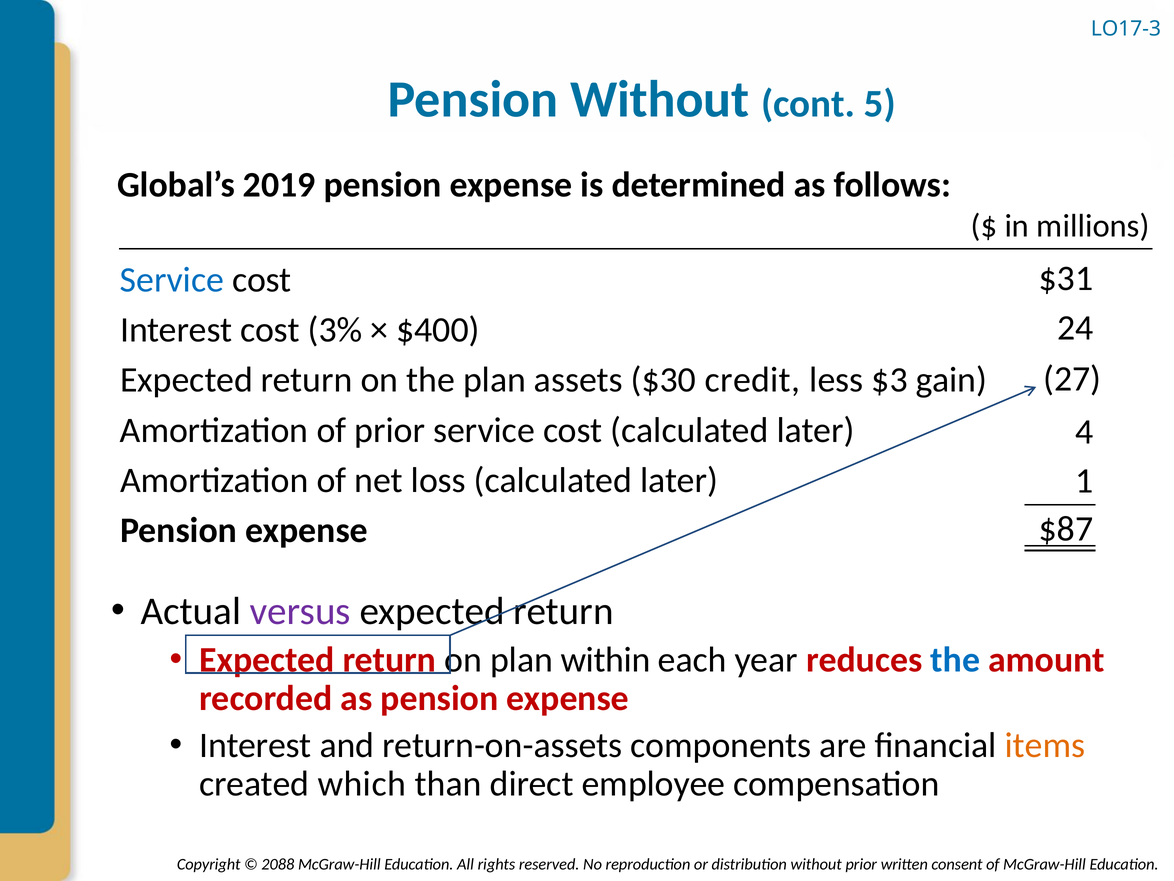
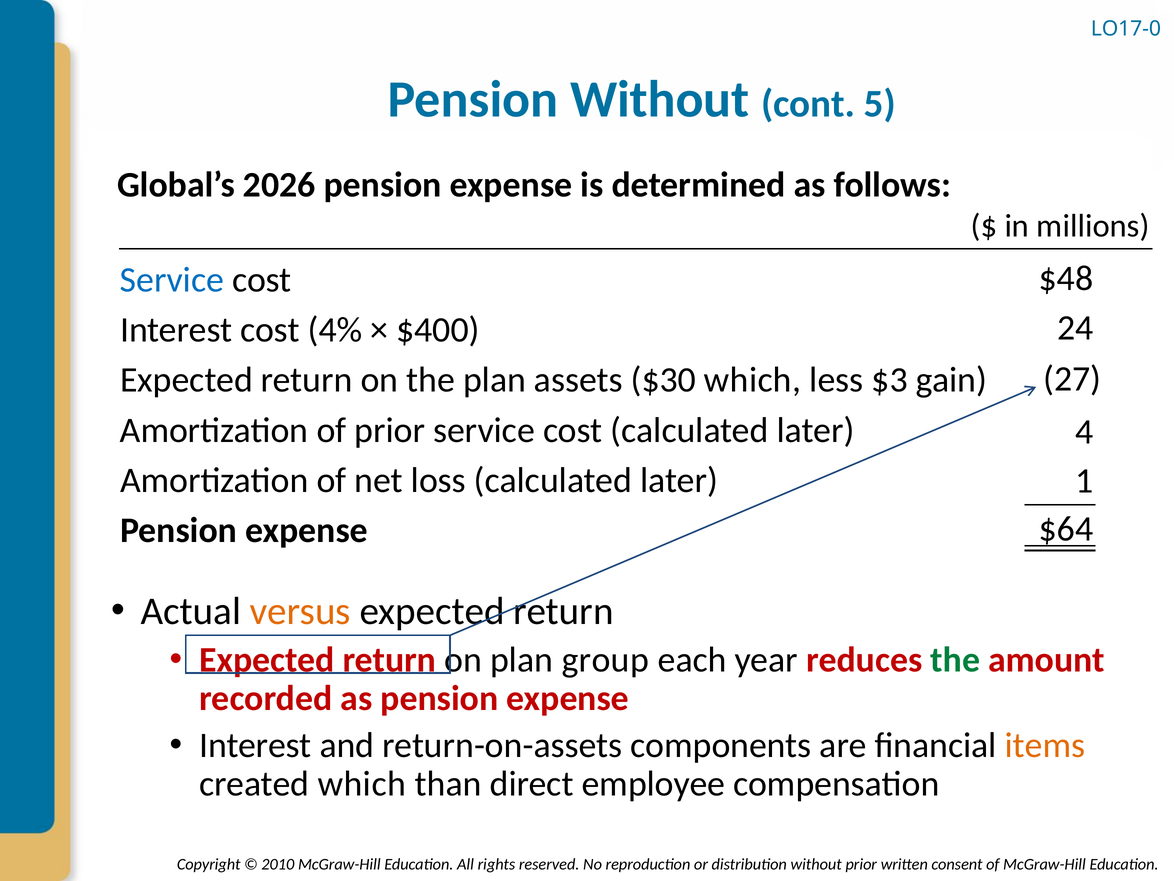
LO17-3: LO17-3 -> LO17-0 (1126, 29)
2019: 2019 -> 2026 (279, 185)
$31: $31 -> $48 (1066, 278)
3%: 3% -> 4% (335, 330)
$30 credit: credit -> which (752, 380)
$87: $87 -> $64 (1066, 529)
versus colour: purple -> orange (300, 611)
within: within -> group (605, 659)
the colour: blue -> green (955, 659)
2088: 2088 -> 2010 (278, 864)
